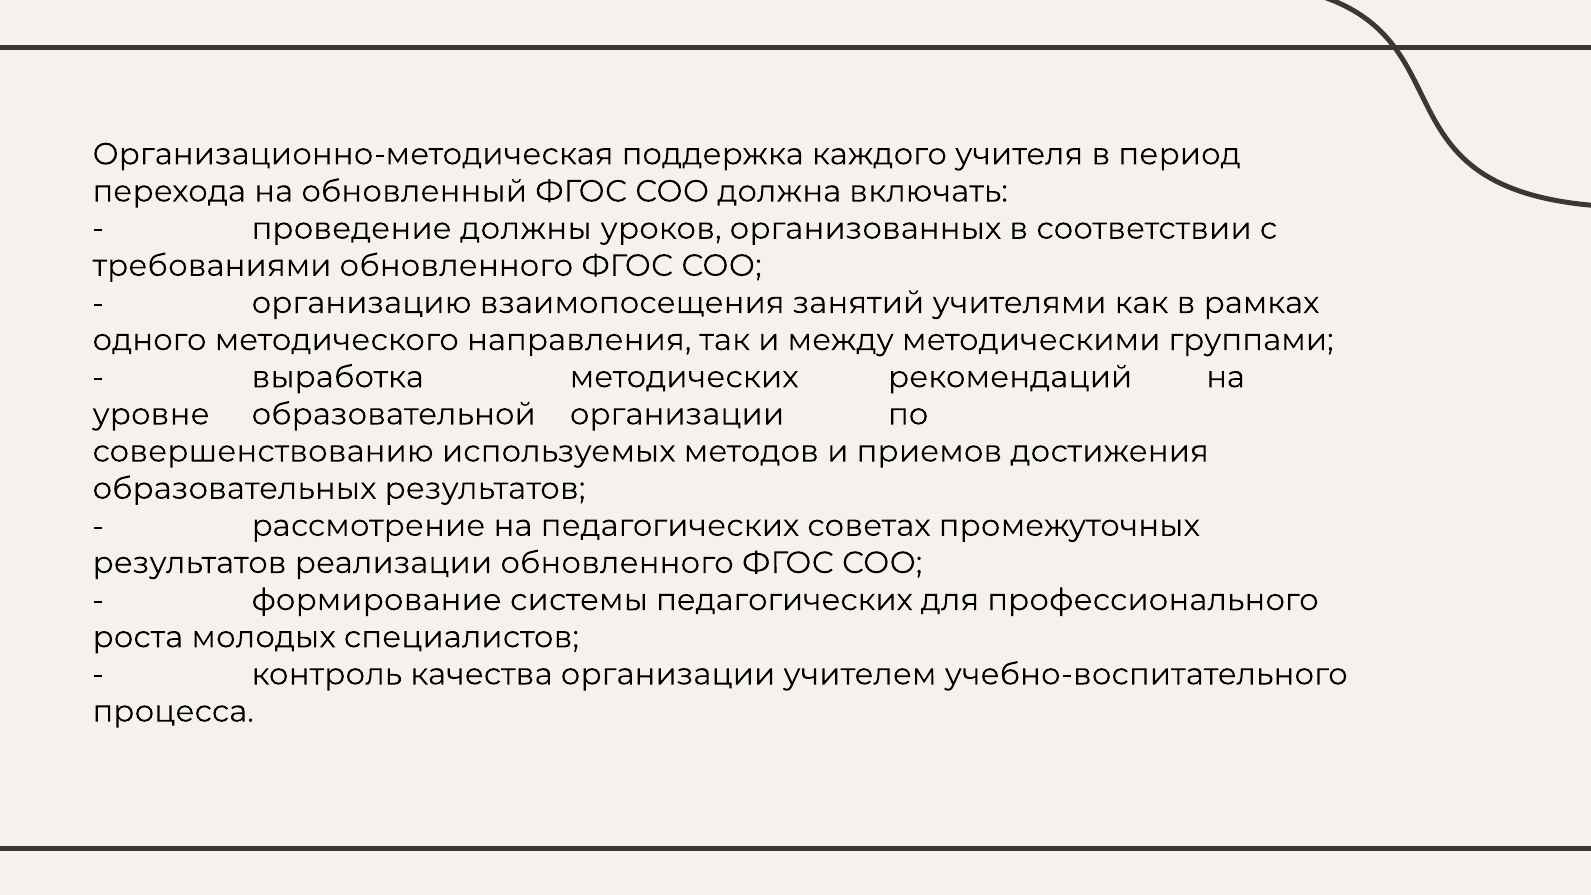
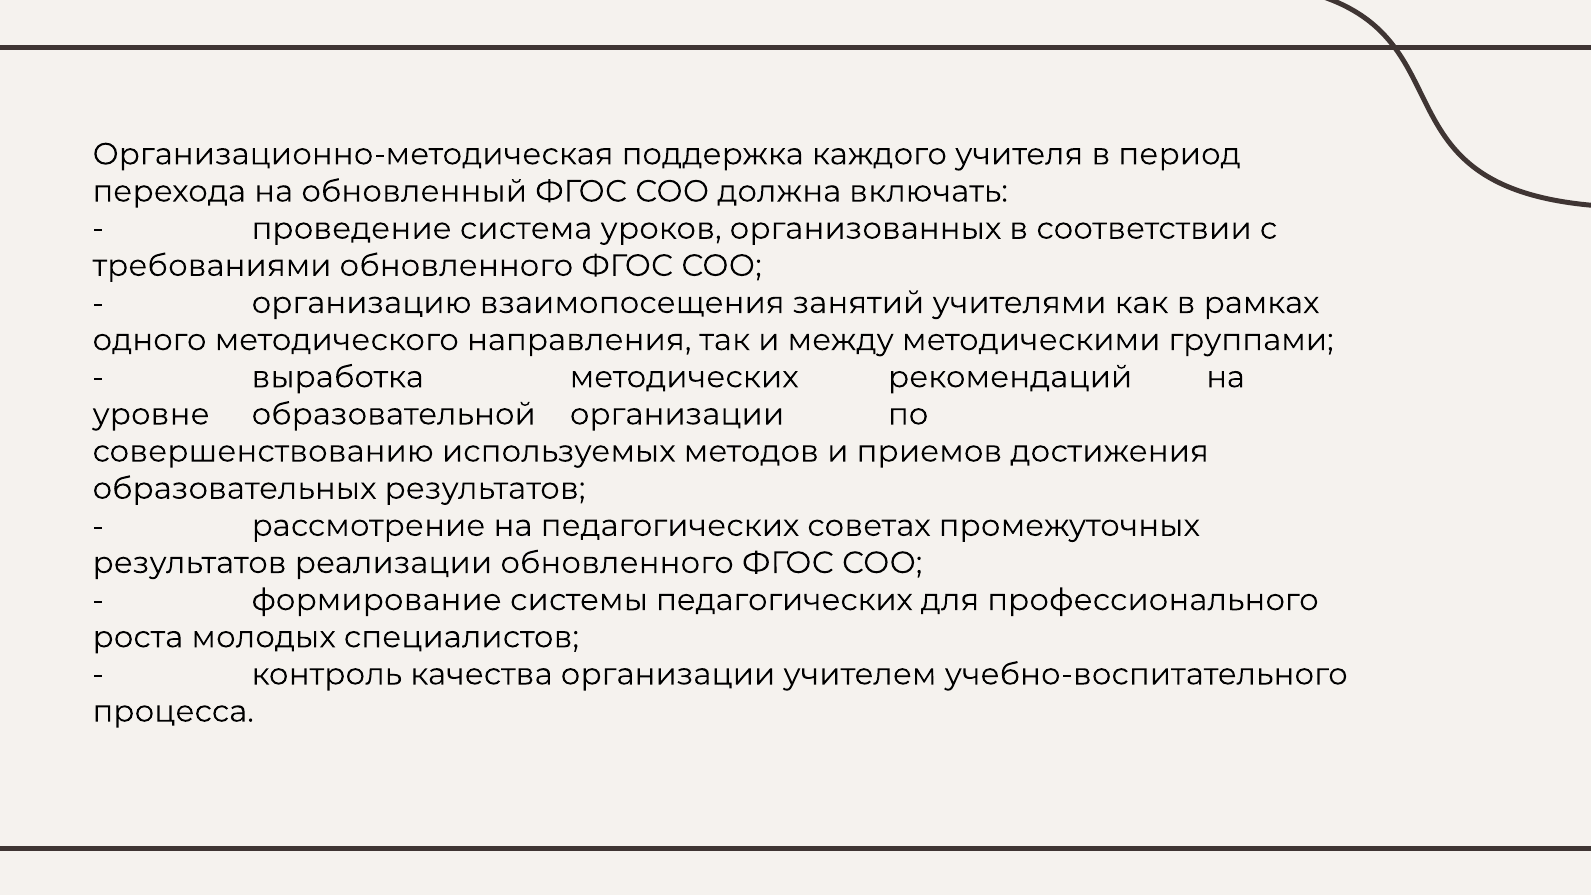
должны: должны -> система (526, 229)
